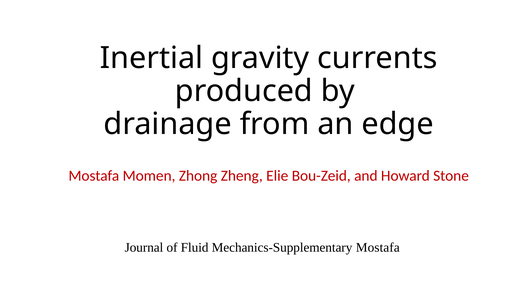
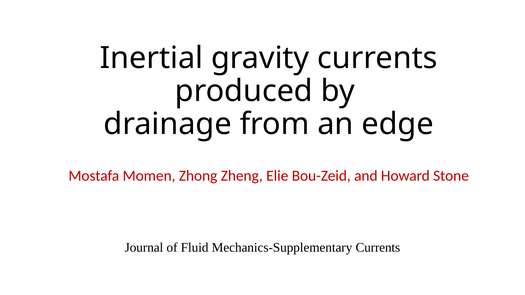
Mechanics-Supplementary Mostafa: Mostafa -> Currents (378, 248)
